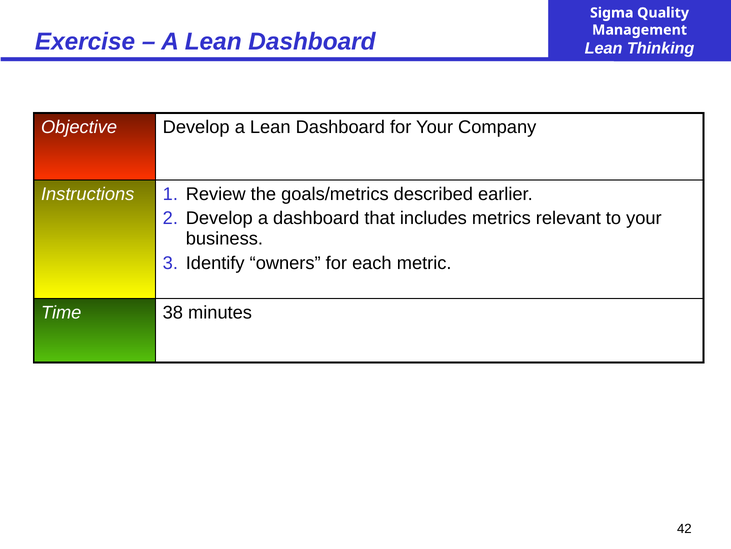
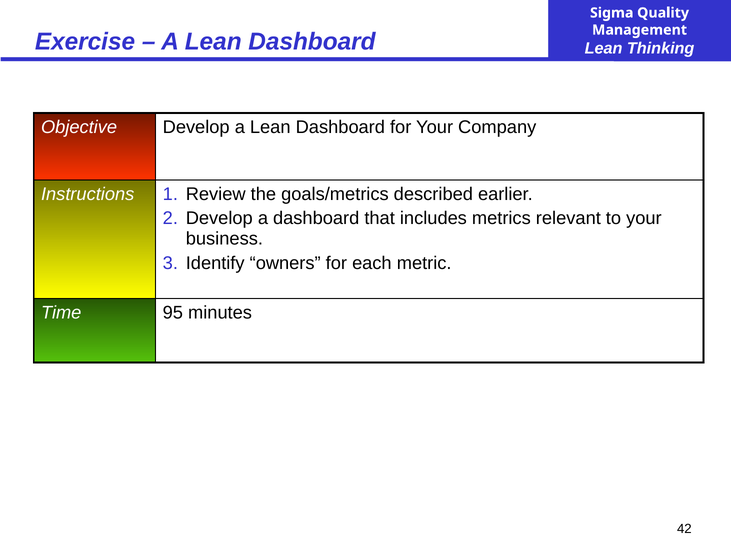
38: 38 -> 95 (173, 312)
